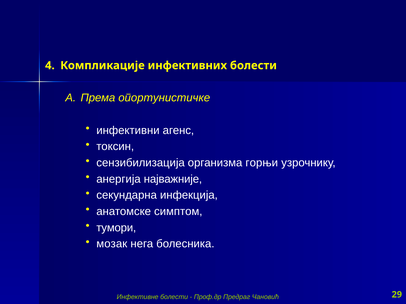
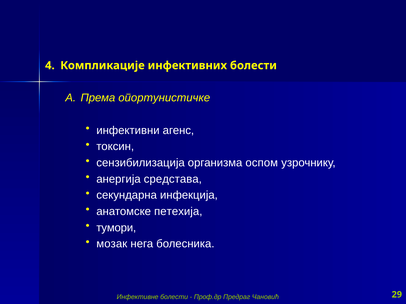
горњи: горњи -> оспом (262, 163)
најважније: најважније -> средстава (173, 179)
симптом: симптом -> петехија (178, 212)
